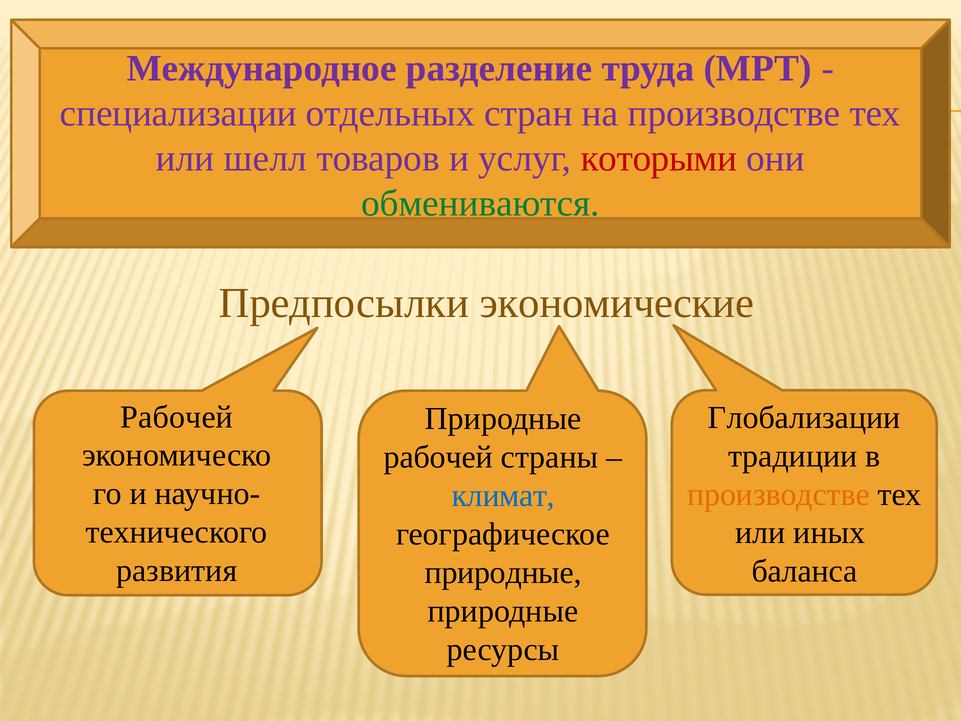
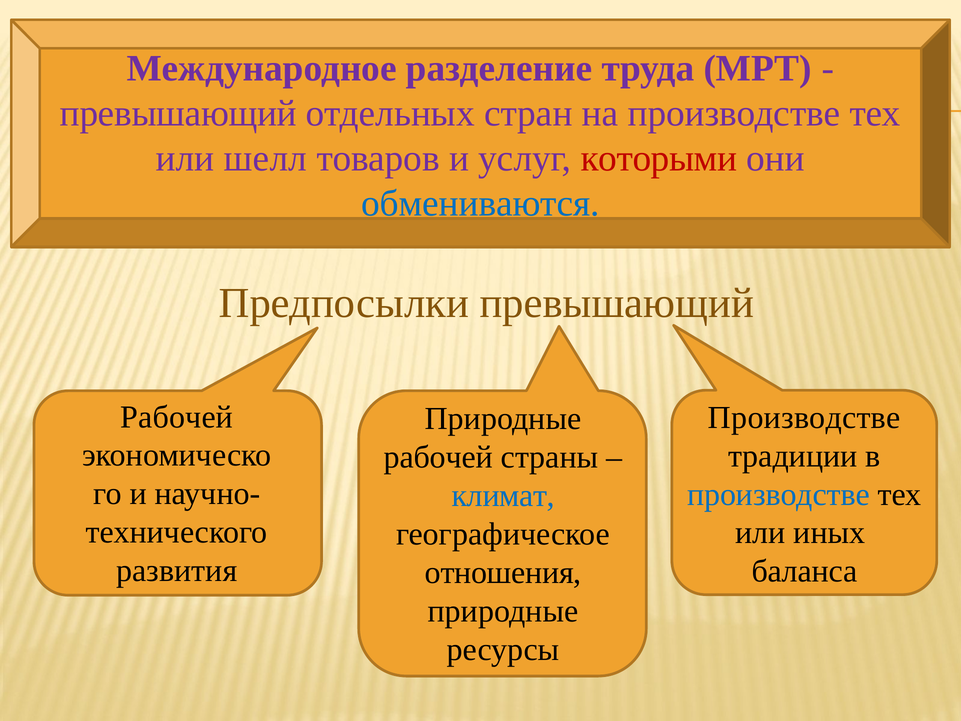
специализации: специализации -> превышающий (178, 114)
обмениваются colour: green -> blue (480, 203)
Предпосылки экономические: экономические -> превышающий (617, 303)
Глобализации: Глобализации -> Производстве (804, 417)
производстве colour: orange -> blue (778, 494)
природные: природные -> отношения (503, 572)
